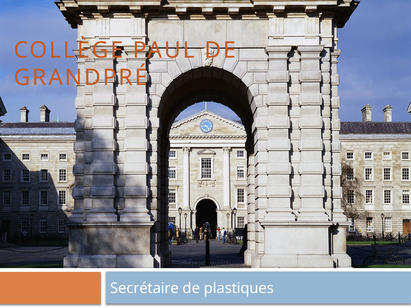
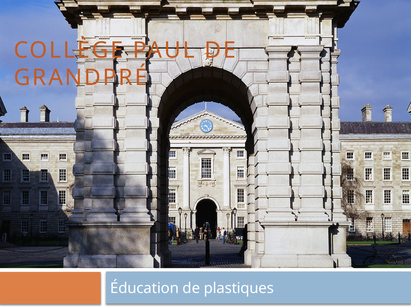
Secrétaire: Secrétaire -> Éducation (145, 288)
